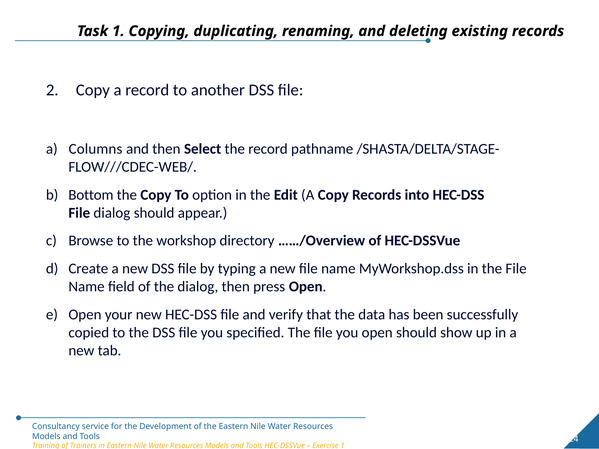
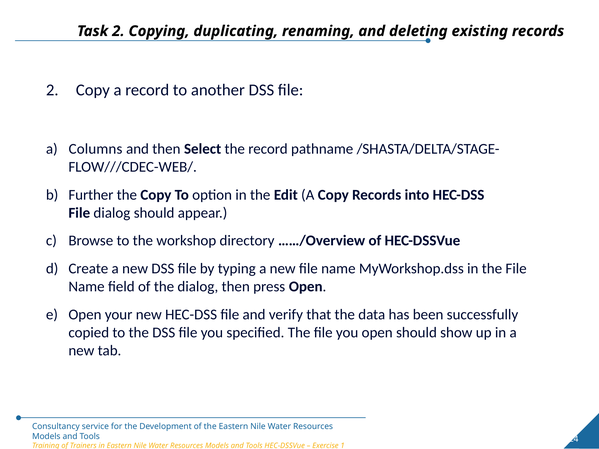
Task 1: 1 -> 2 (118, 31)
Bottom: Bottom -> Further (91, 195)
